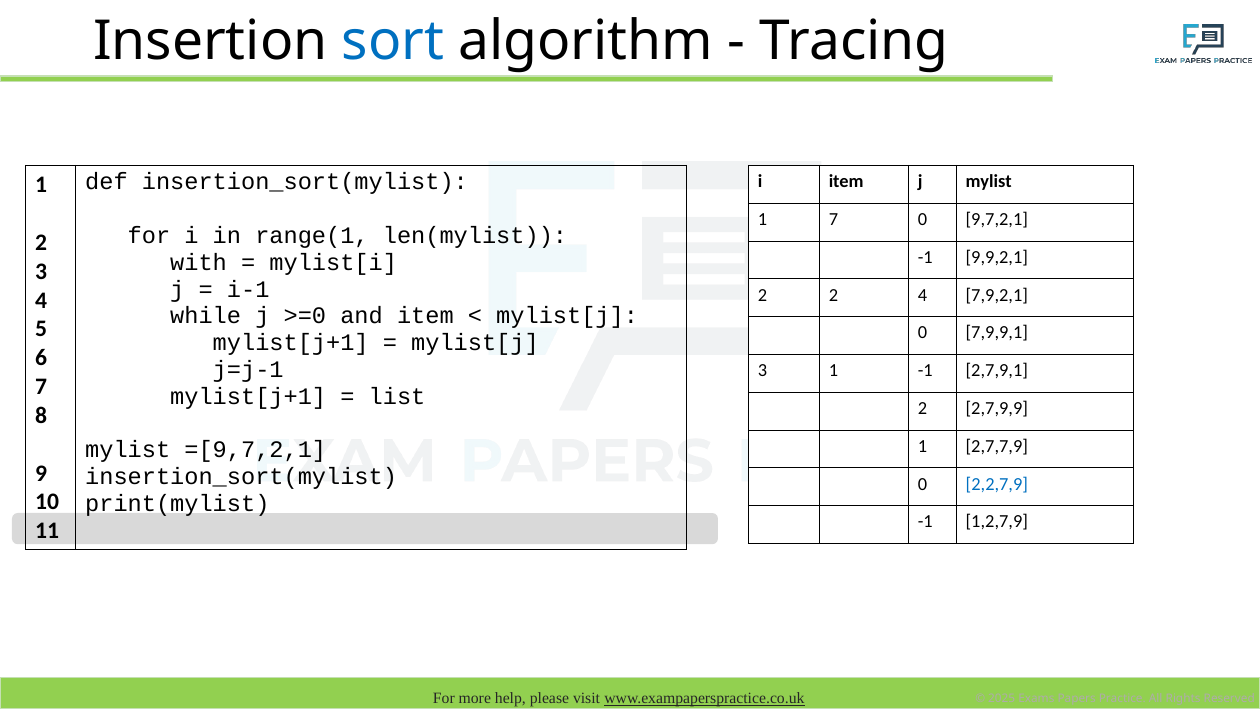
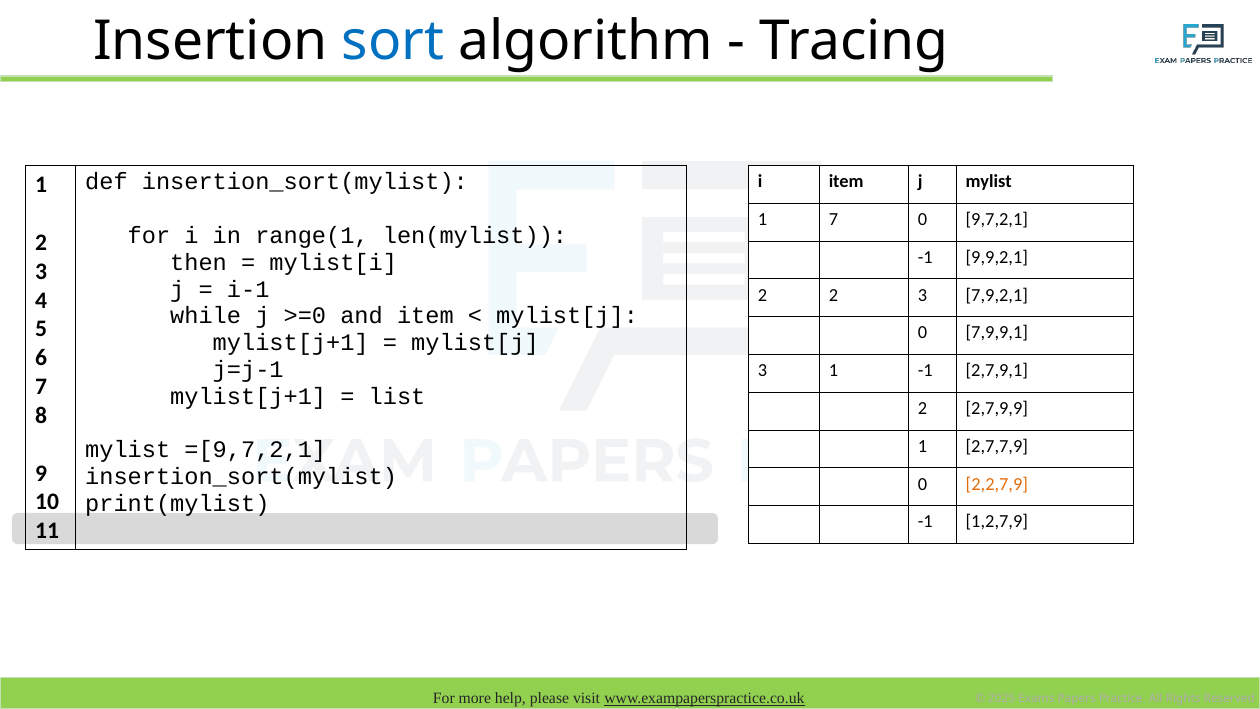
with: with -> then (199, 262)
2 2 4: 4 -> 3 (923, 295)
2,2,7,9 colour: blue -> orange (997, 484)
